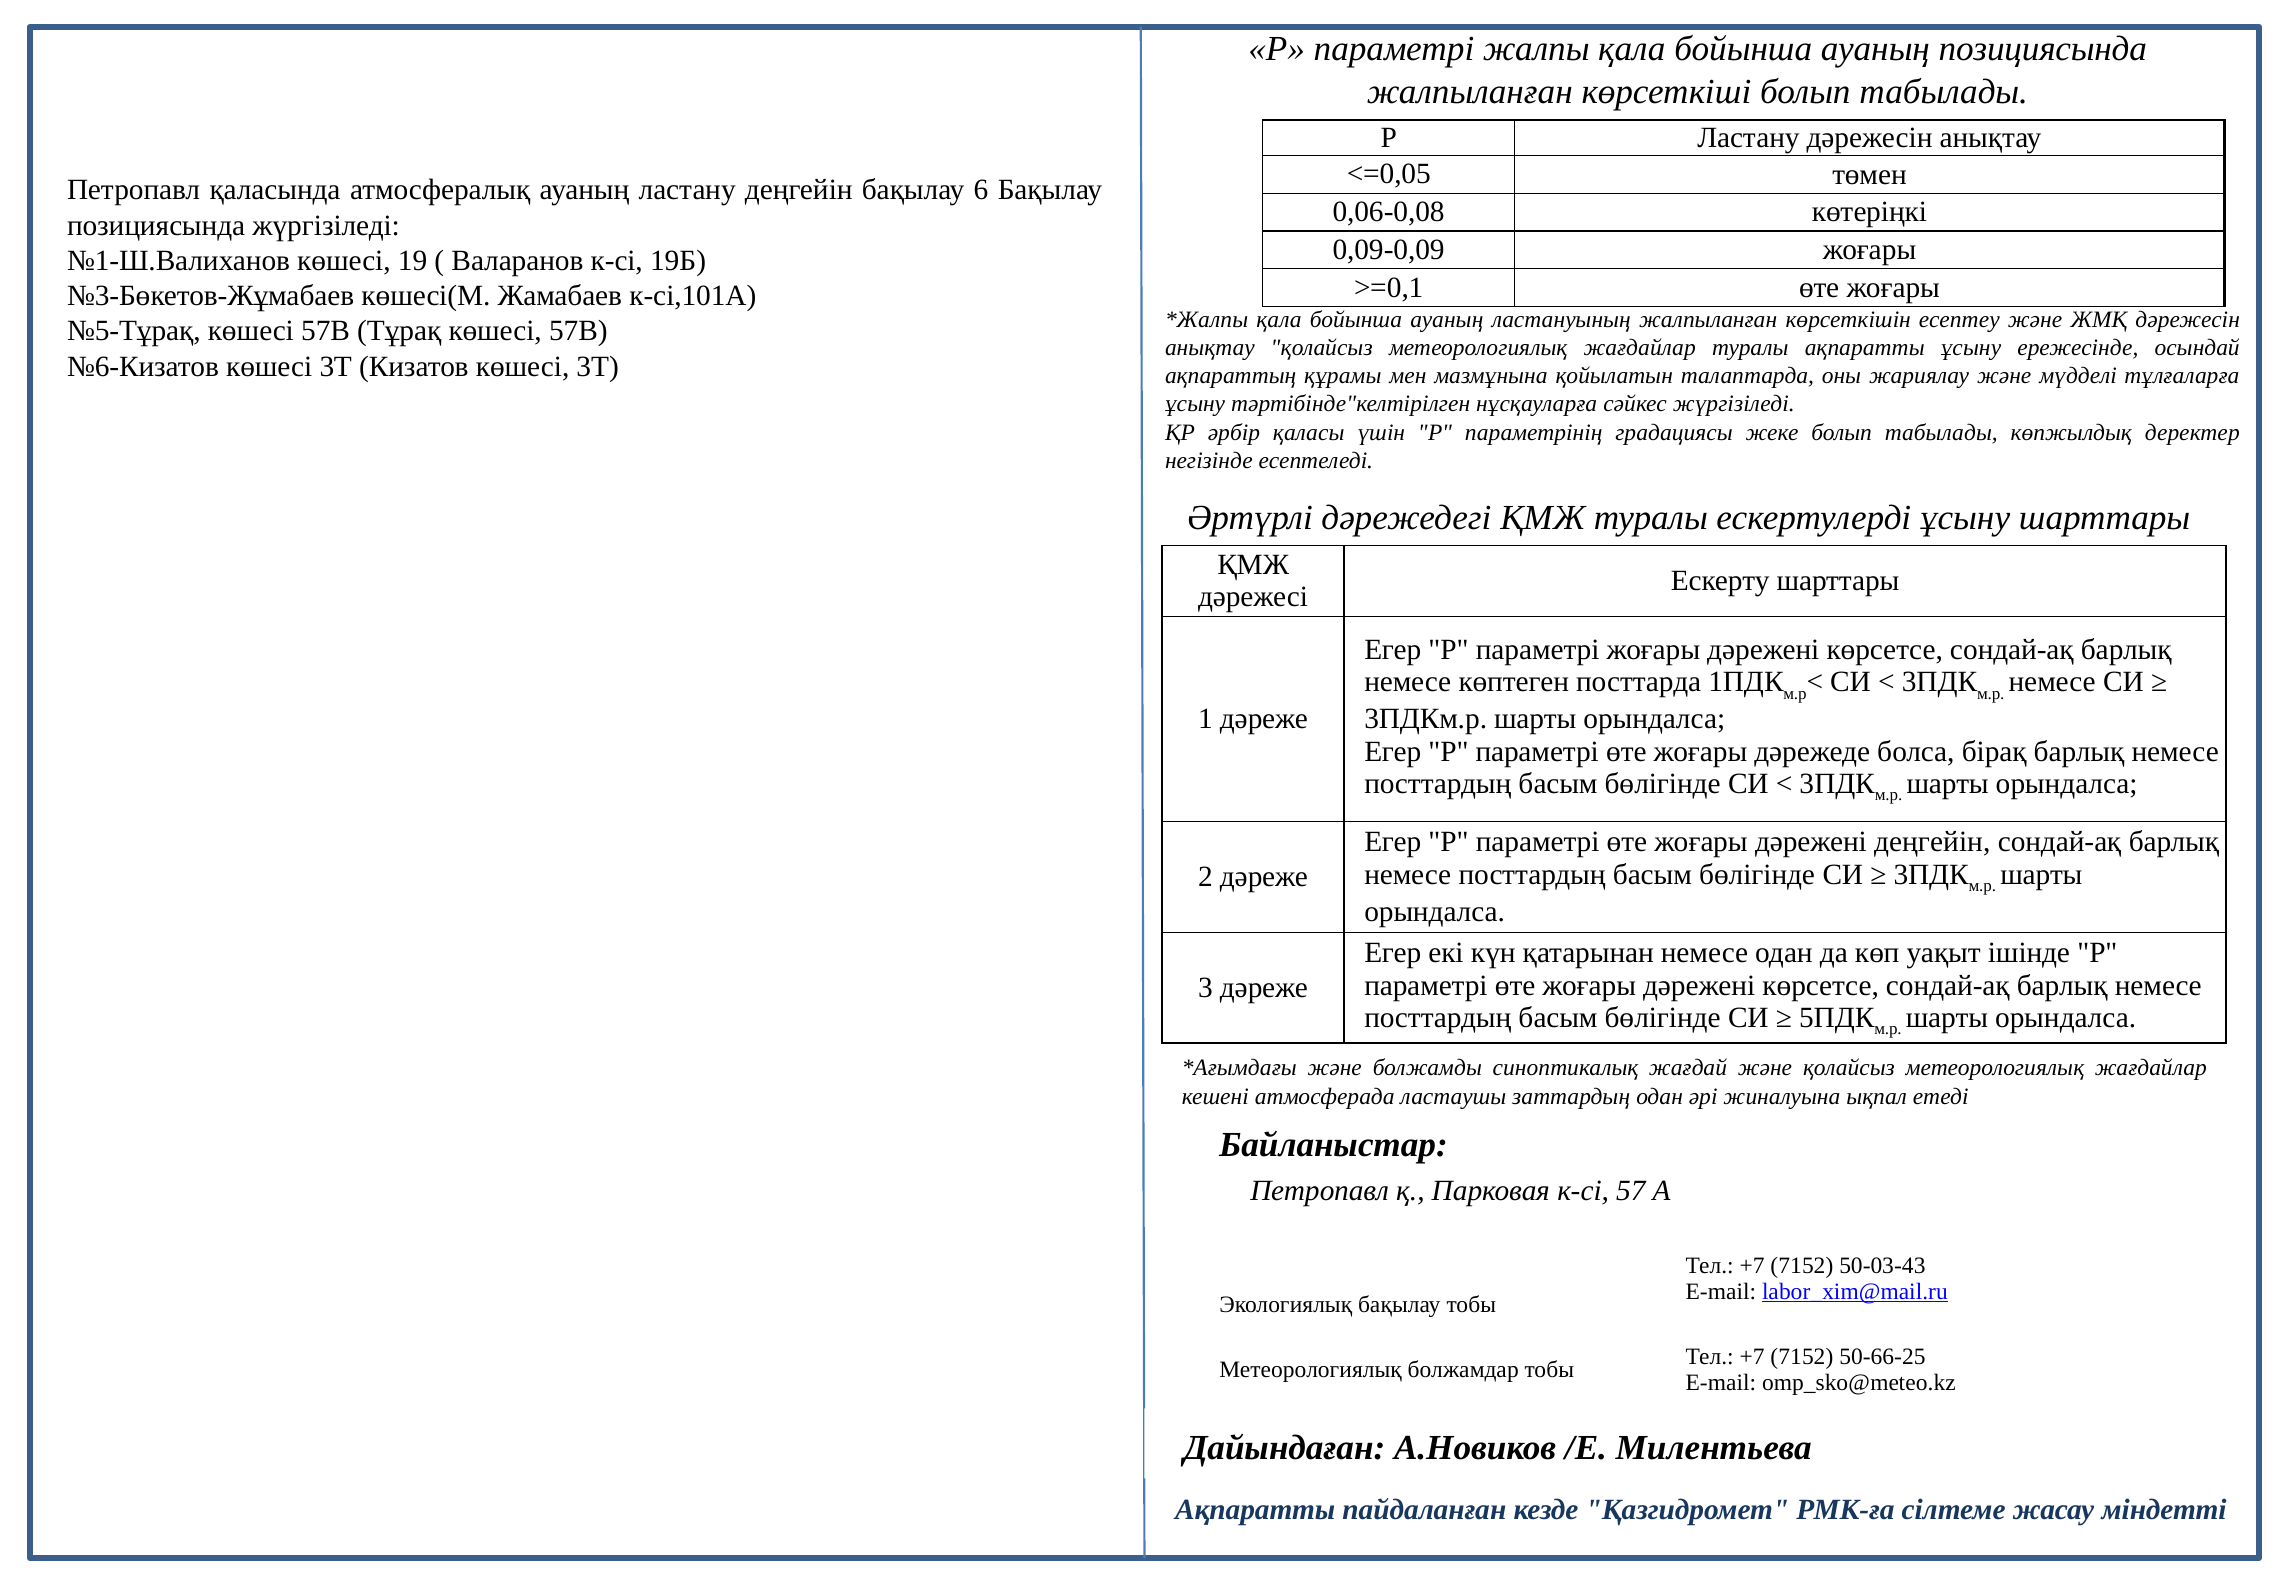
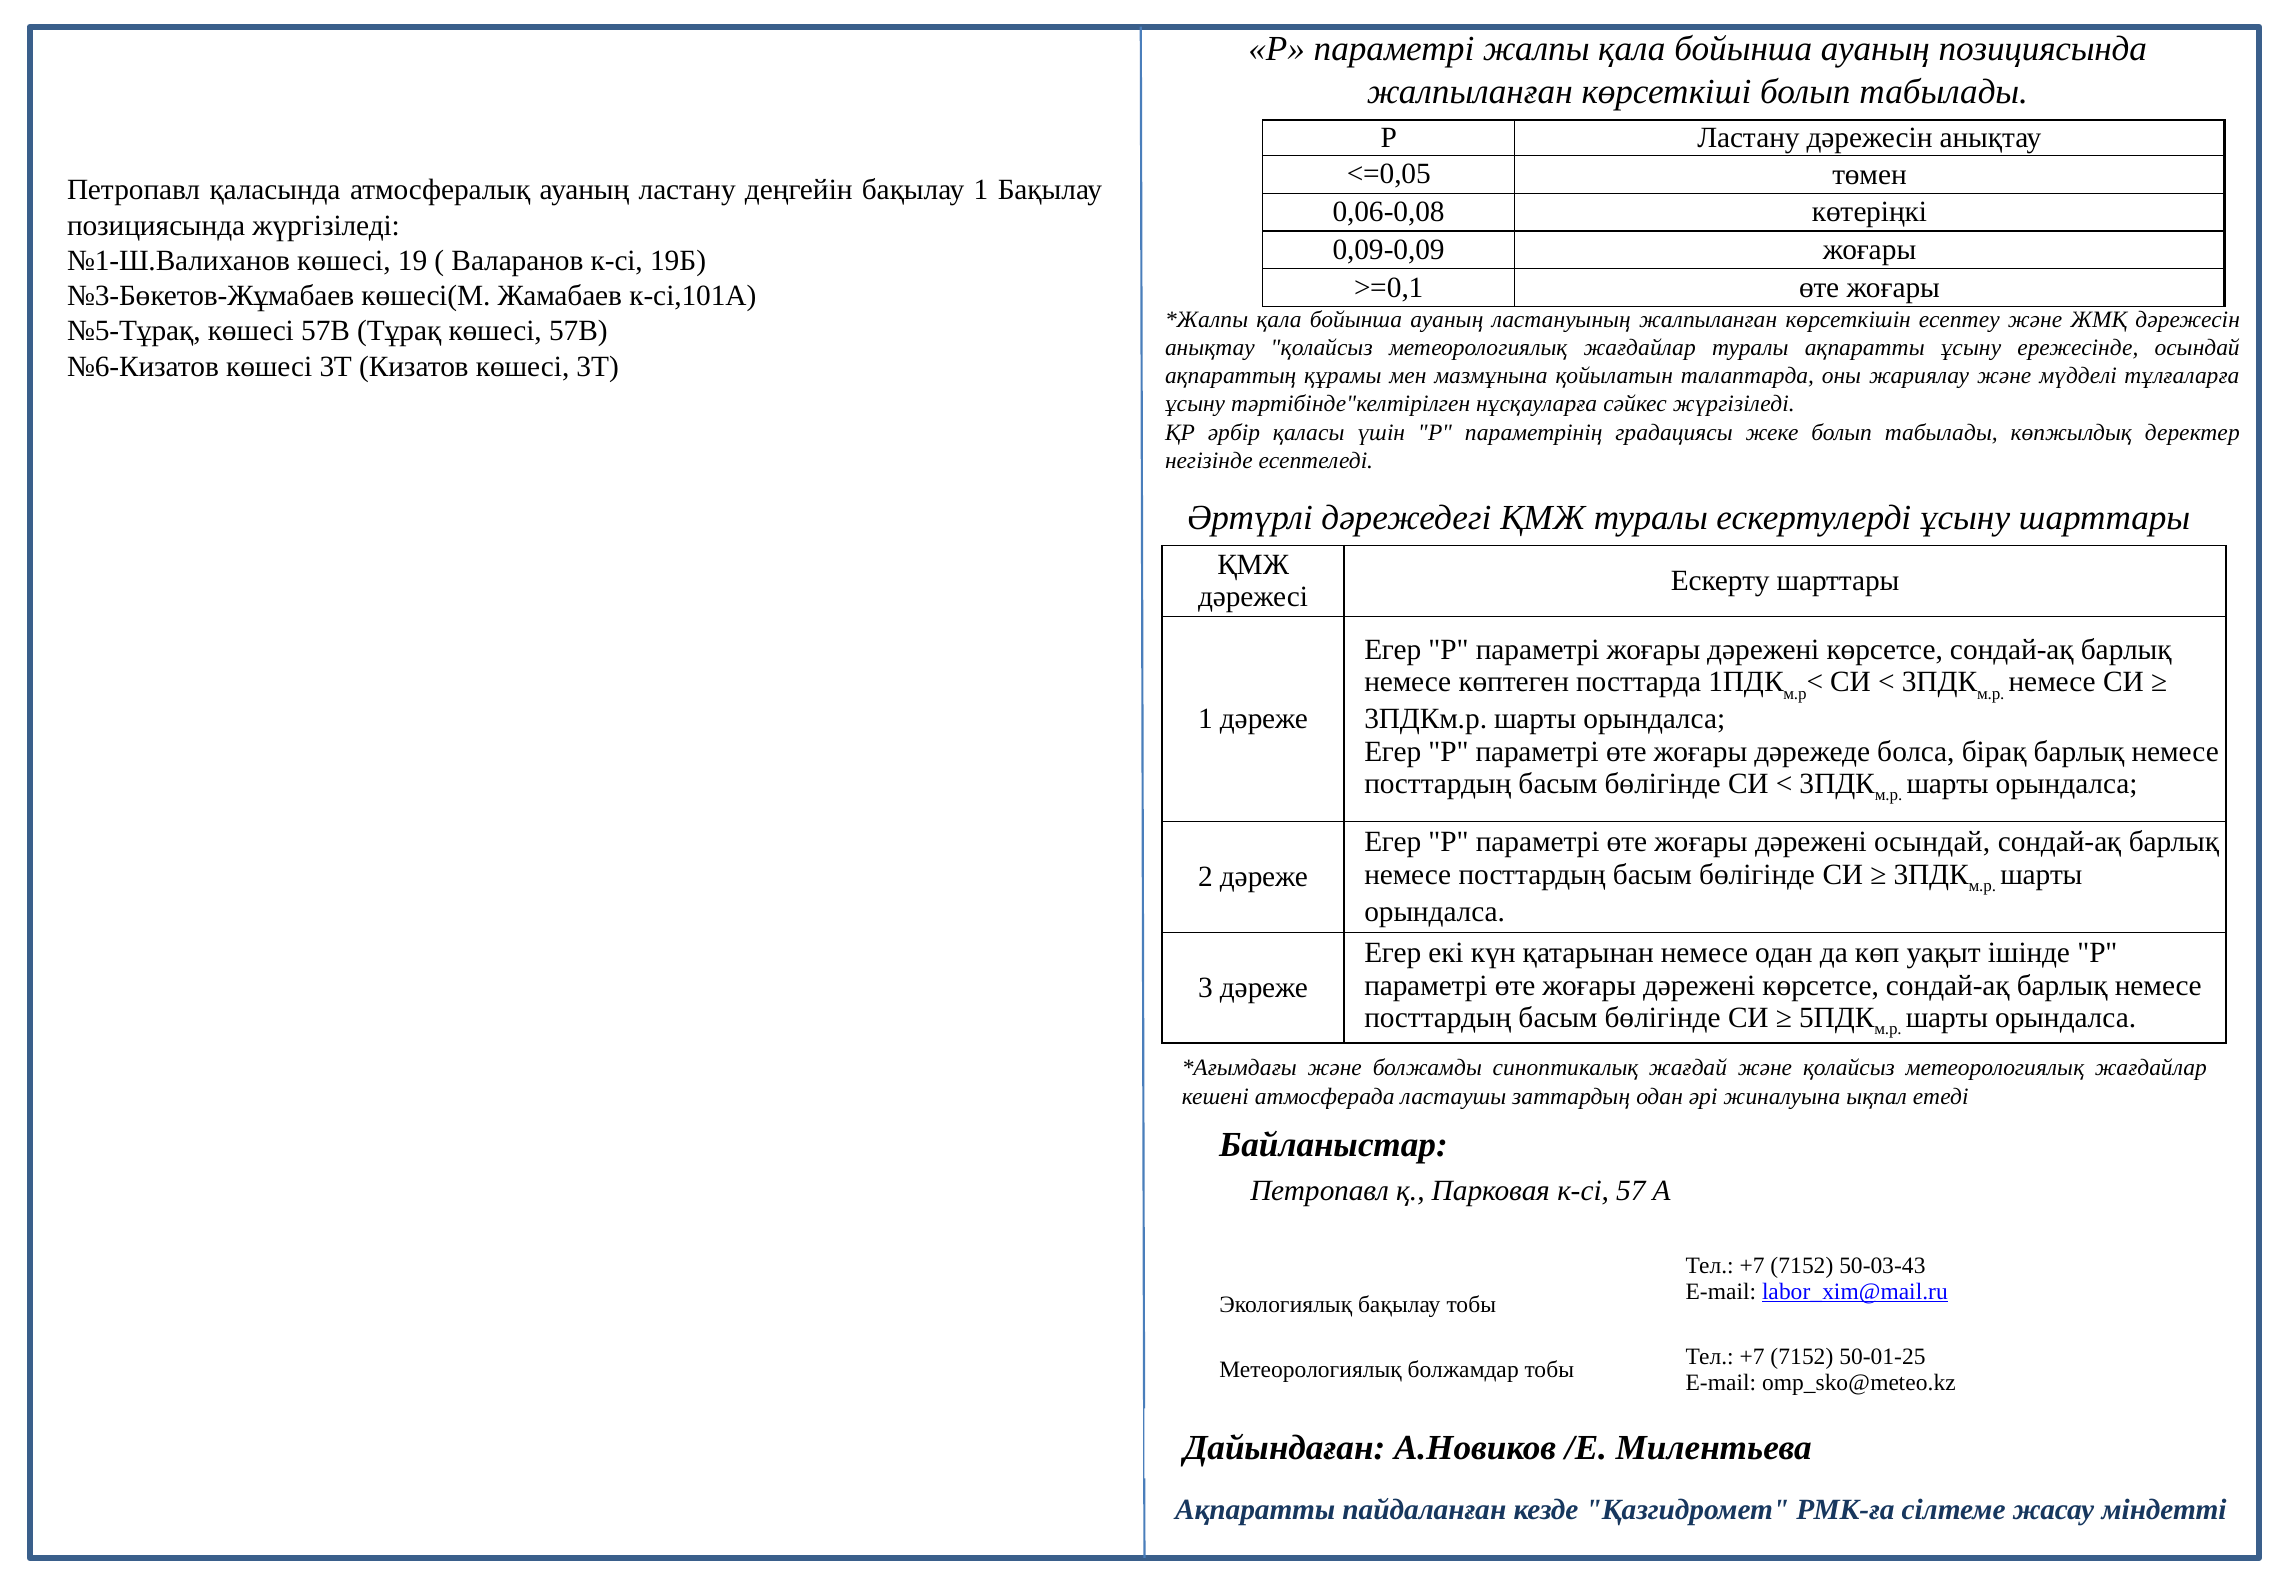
бақылау 6: 6 -> 1 (981, 190)
дәрежені деңгейін: деңгейін -> осындай (1932, 842)
50-66-25: 50-66-25 -> 50-01-25 (1882, 1357)
